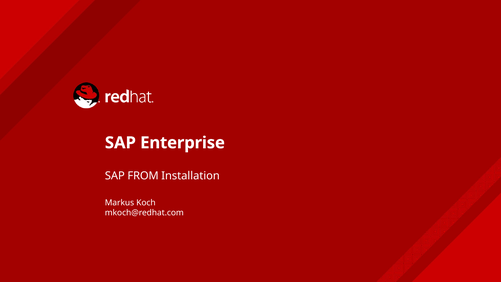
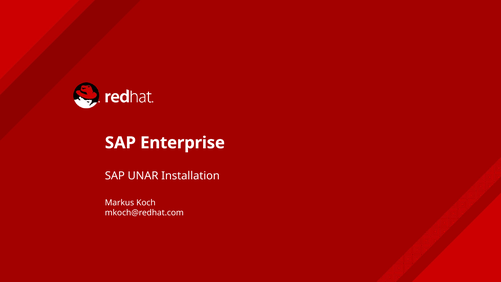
FROM: FROM -> UNAR (143, 176)
